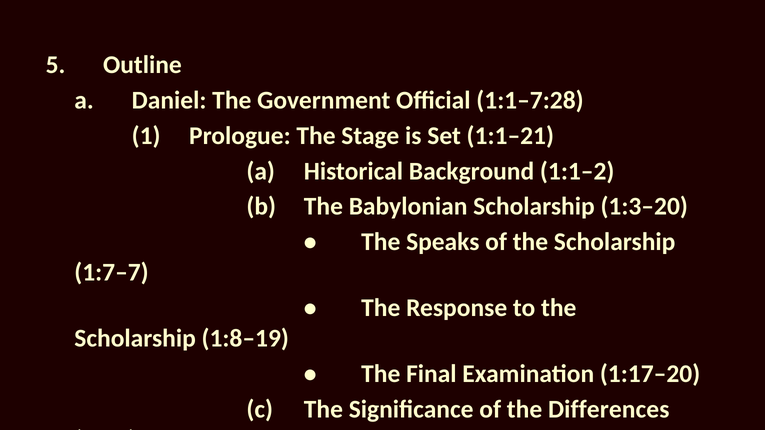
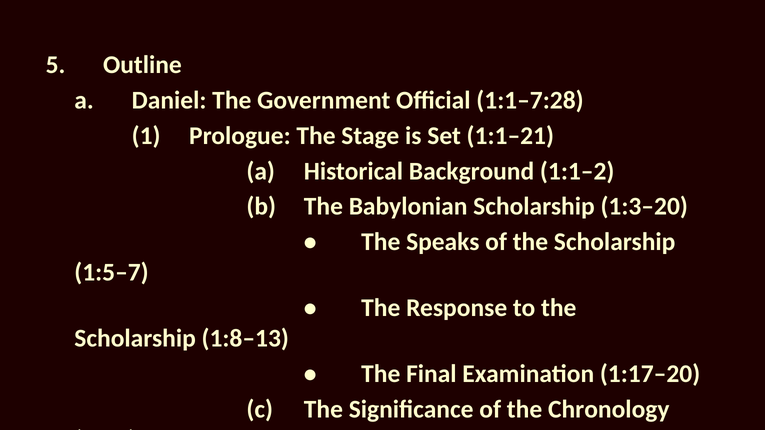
1:7–7: 1:7–7 -> 1:5–7 (112, 273)
1:8–19: 1:8–19 -> 1:8–13 (245, 339)
Differences: Differences -> Chronology (609, 410)
